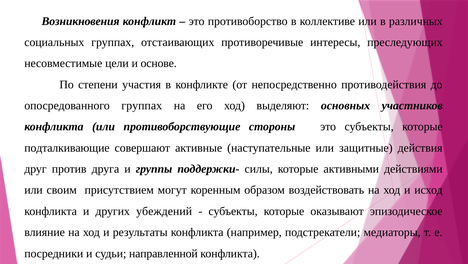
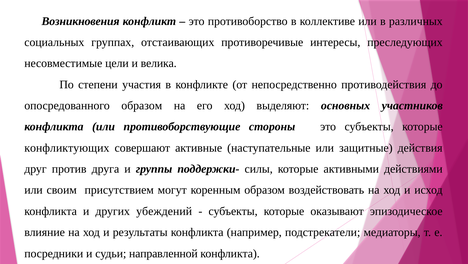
основе: основе -> велика (159, 63)
опосредованного группах: группах -> образом (142, 105)
подталкивающие: подталкивающие -> конфликтующих (67, 147)
